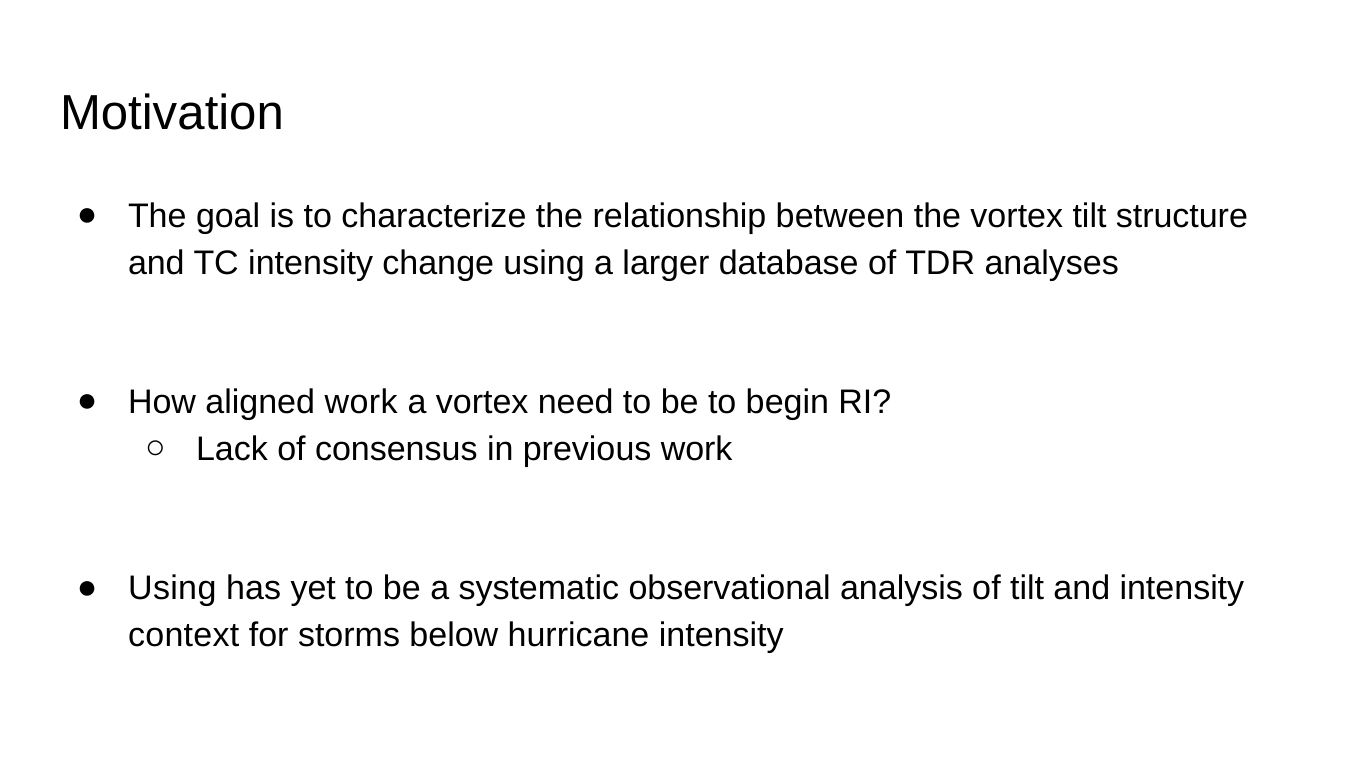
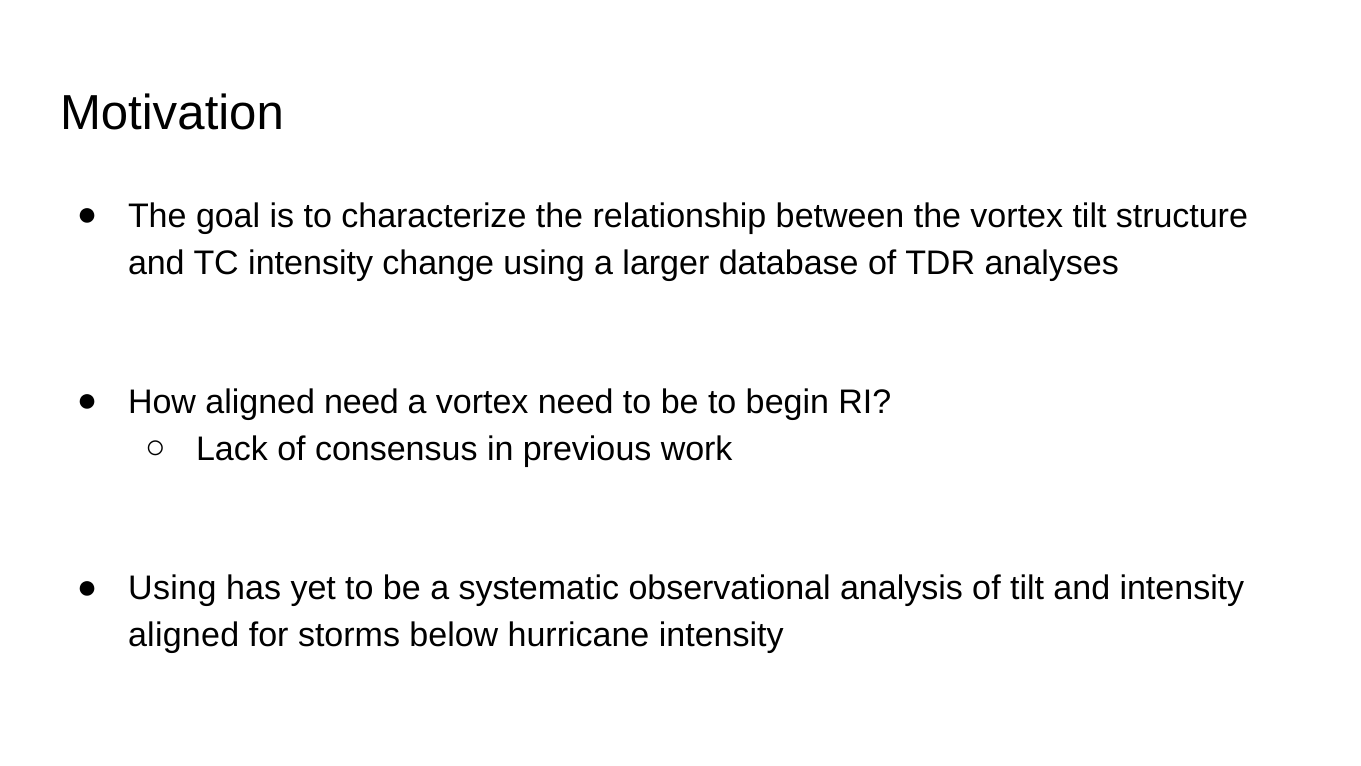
aligned work: work -> need (362, 402)
context: context -> aligned (184, 635)
